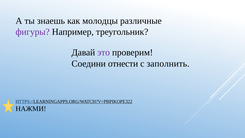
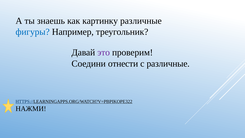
молодцы: молодцы -> картинку (100, 21)
фигуры colour: purple -> blue (33, 32)
с заполнить: заполнить -> различные (168, 64)
